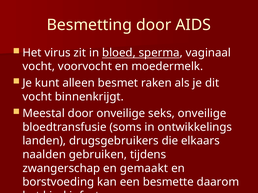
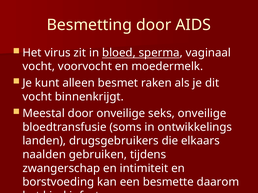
gemaakt: gemaakt -> intimiteit (144, 169)
